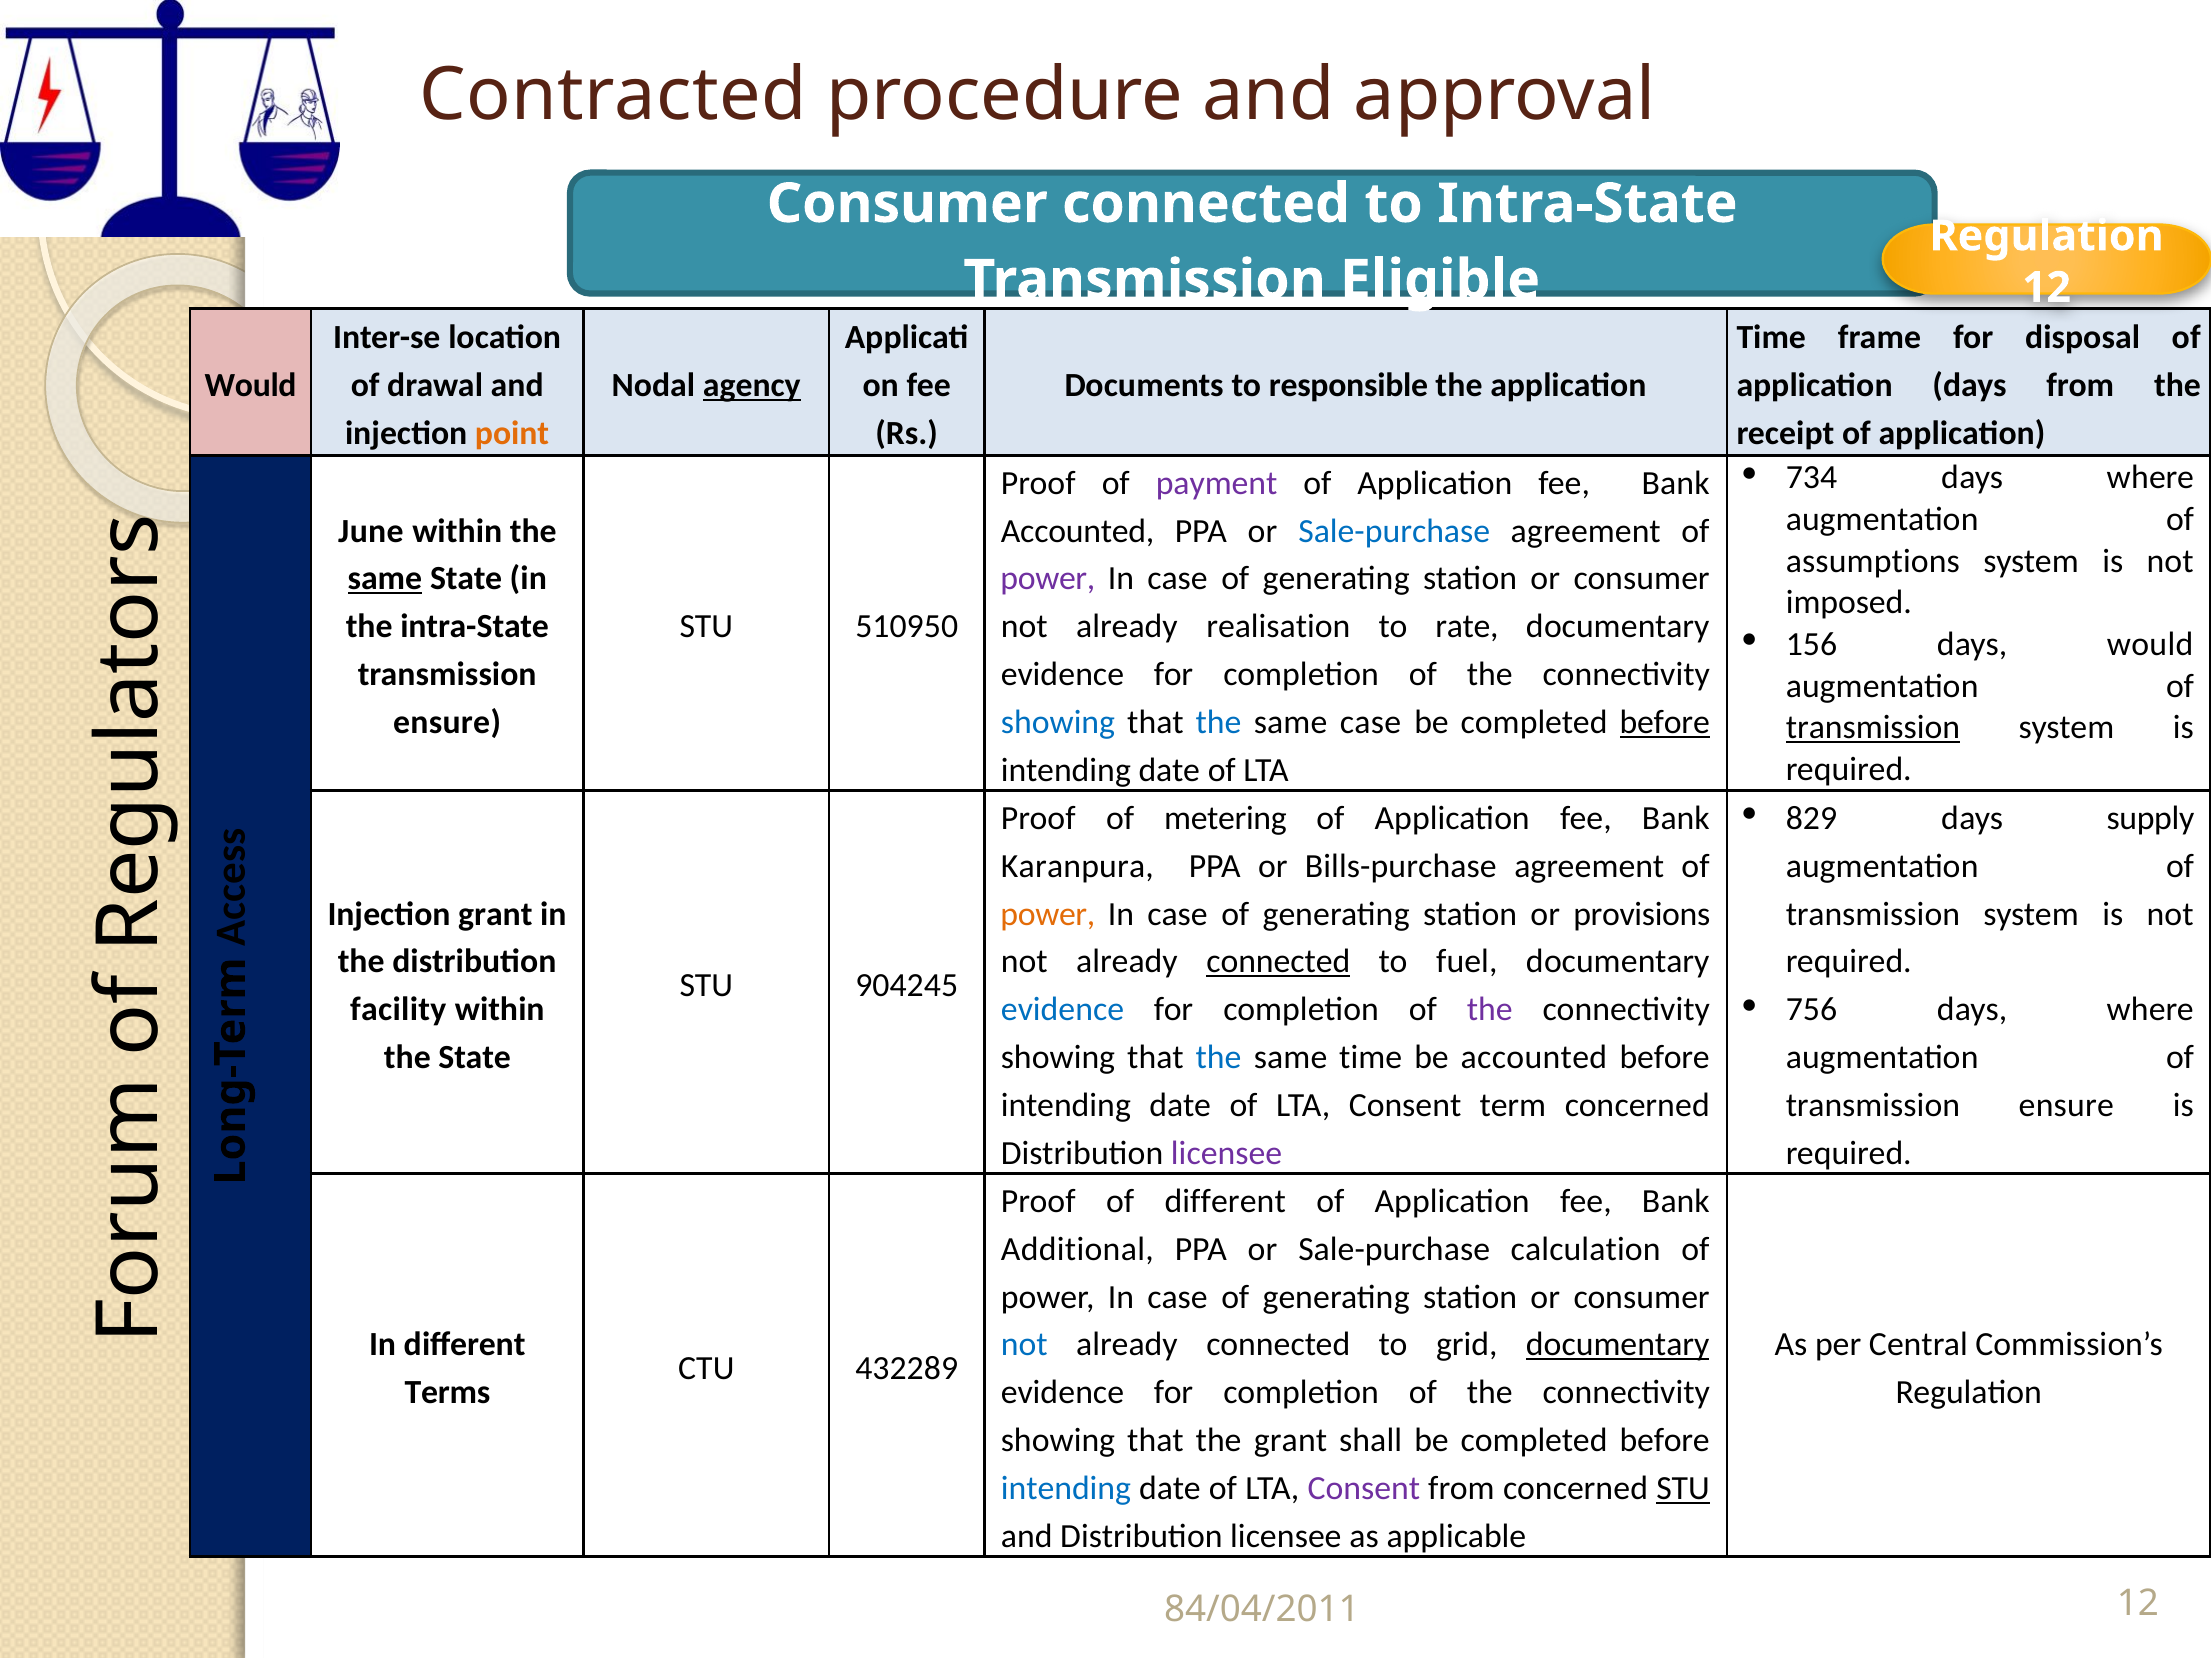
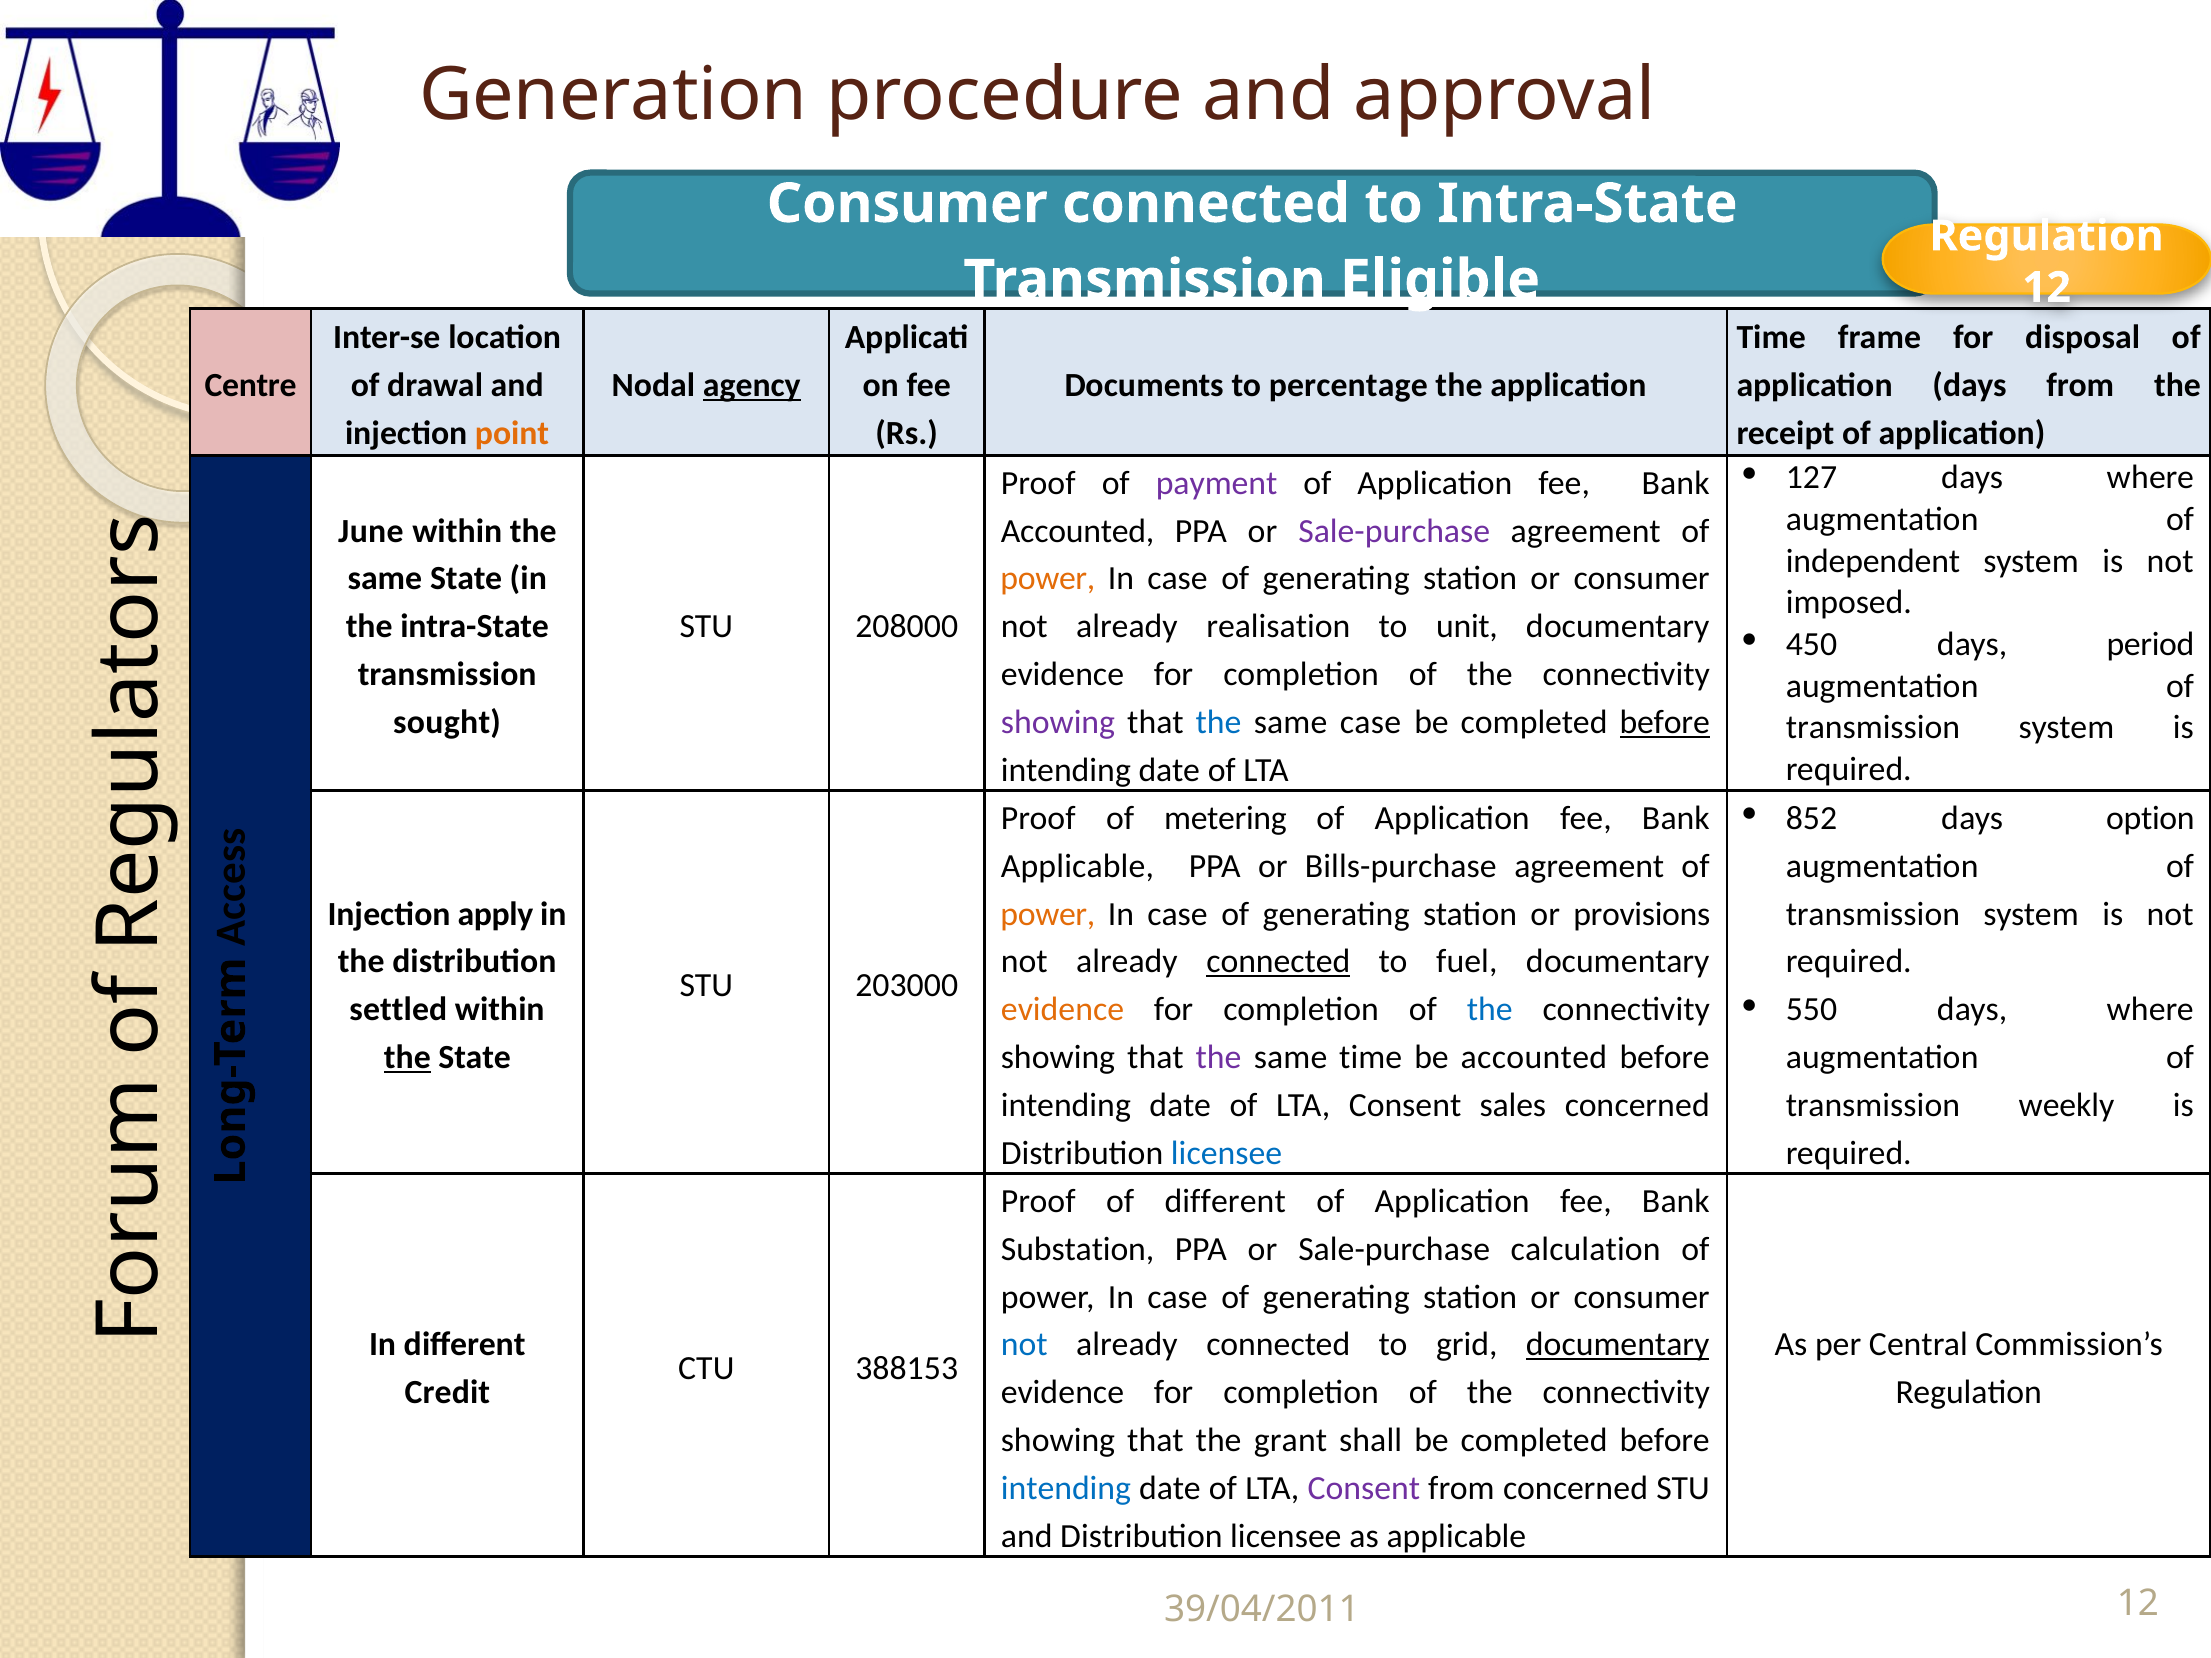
Contracted: Contracted -> Generation (613, 95)
Would: Would -> Centre (251, 386)
responsible: responsible -> percentage (1348, 386)
734: 734 -> 127 (1812, 478)
Sale-purchase colour: blue -> purple (1394, 531)
assumptions: assumptions -> independent (1873, 561)
same underline: present -> none (385, 579)
power colour: purple -> orange (1048, 579)
510950: 510950 -> 208000 (907, 627)
rate: rate -> unit (1467, 627)
156: 156 -> 450 (1812, 644)
days would: would -> period (2150, 644)
ensure: ensure -> sought (447, 722)
showing colour: blue -> purple (1058, 722)
transmission underline: present -> none (1873, 728)
829: 829 -> 852 (1812, 818)
supply: supply -> option (2150, 818)
Karanpura: Karanpura -> Applicable (1077, 866)
Injection grant: grant -> apply (495, 914)
904245: 904245 -> 203000 (907, 986)
756: 756 -> 550 (1812, 1010)
facility: facility -> settled (398, 1010)
evidence colour: blue -> orange (1063, 1010)
the colour: purple -> blue (1490, 1010)
the underline: none -> present (407, 1058)
the colour: blue -> purple (1219, 1058)
term: term -> sales (1513, 1106)
ensure: ensure -> weekly (2067, 1106)
licensee colour: purple -> blue (1227, 1153)
Additional: Additional -> Substation (1078, 1249)
432289: 432289 -> 388153 (907, 1369)
Terms: Terms -> Credit (447, 1393)
STU underline: present -> none (1683, 1489)
84/04/2011: 84/04/2011 -> 39/04/2011 (1262, 1609)
